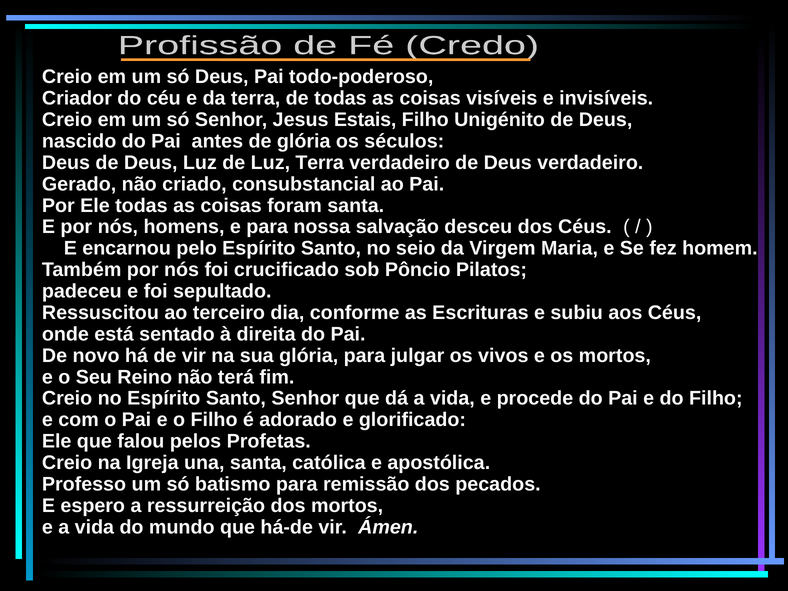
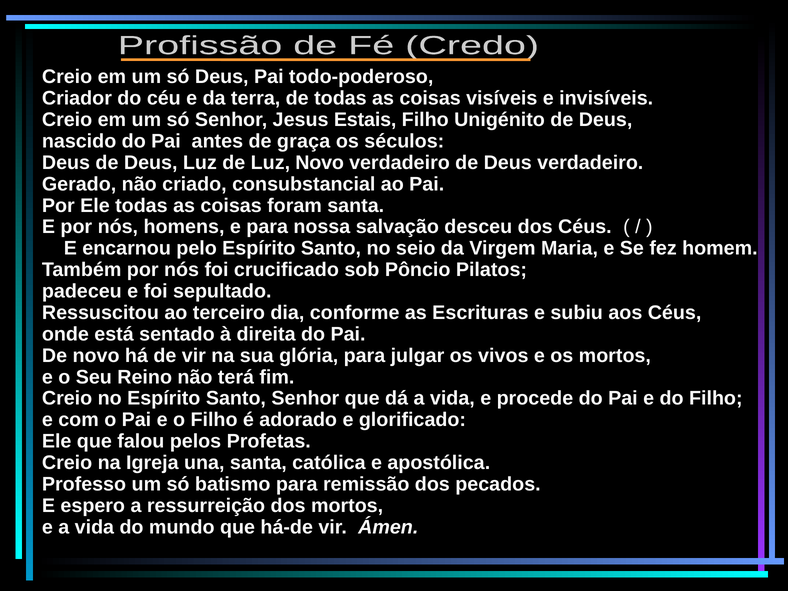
de glória: glória -> graça (304, 141)
Luz Terra: Terra -> Novo (320, 163)
